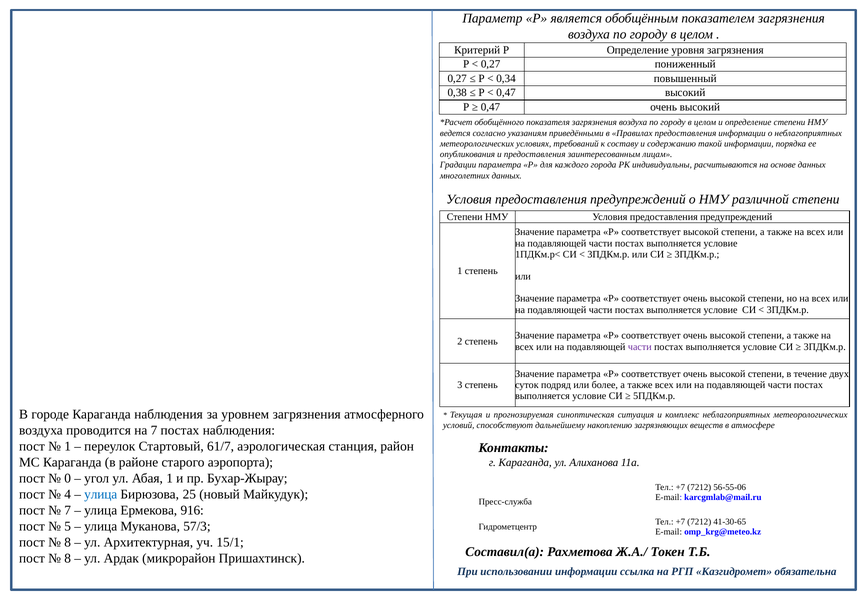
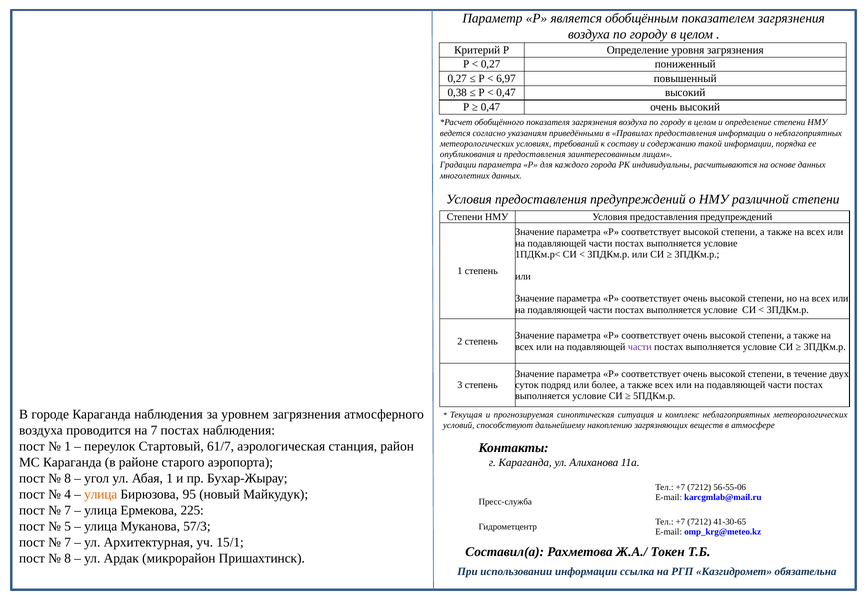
0,34: 0,34 -> 6,97 (506, 78)
0: 0 -> 8 (68, 478)
улица colour: blue -> orange (101, 494)
25: 25 -> 95 (189, 494)
916: 916 -> 225 (192, 510)
8: 8 -> 7 (68, 542)
